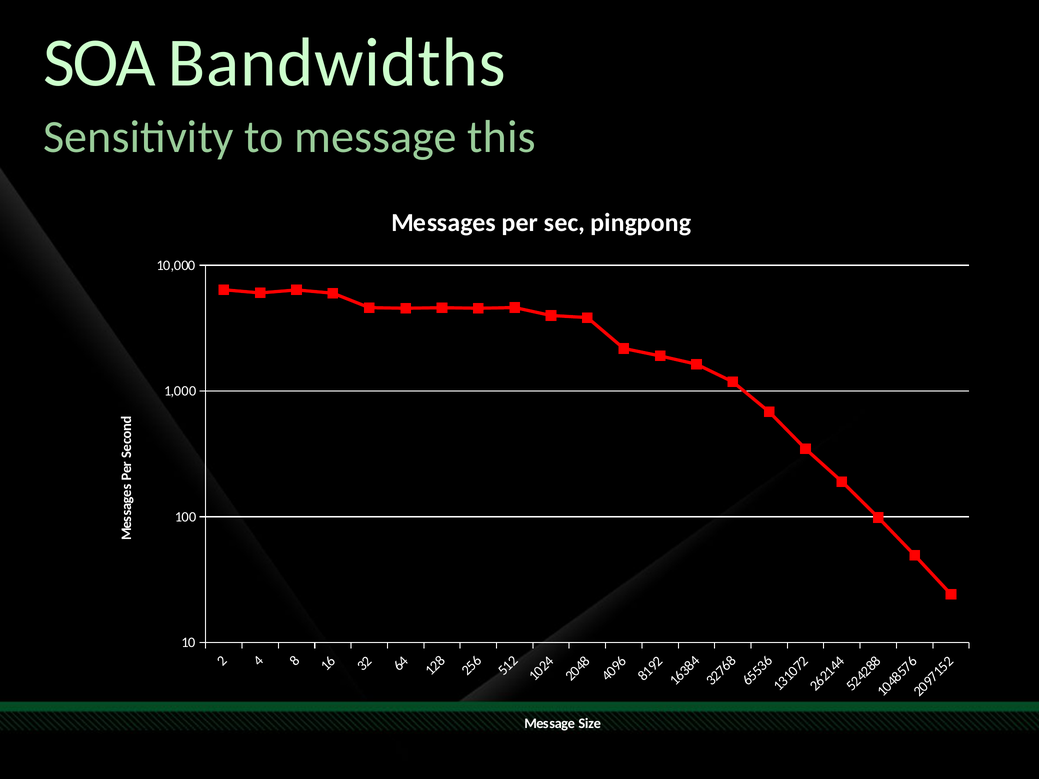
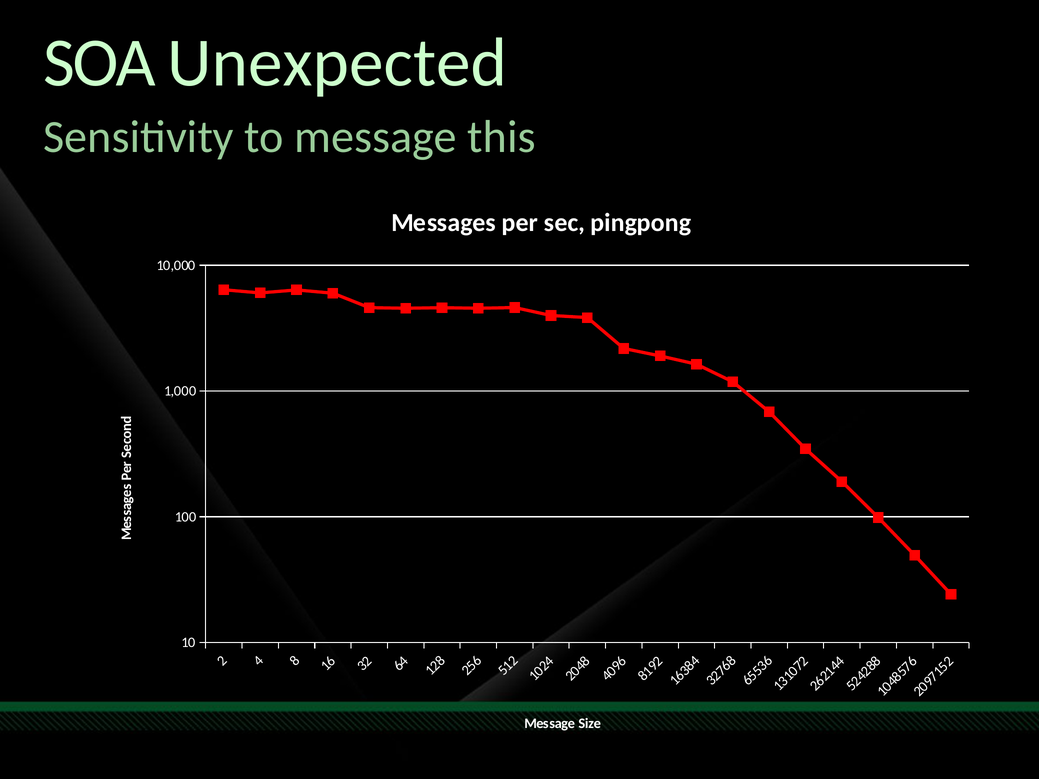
Bandwidths: Bandwidths -> Unexpected (337, 63)
